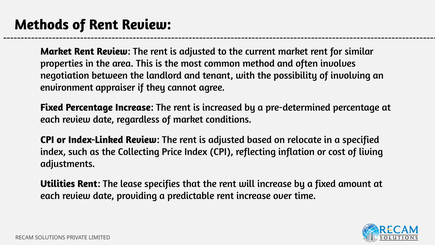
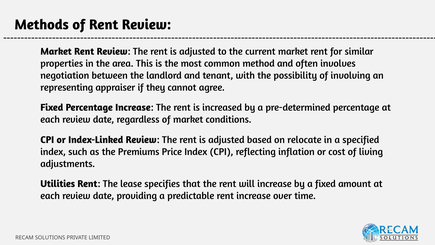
environment: environment -> representing (67, 87)
Collecting: Collecting -> Premiums (139, 152)
